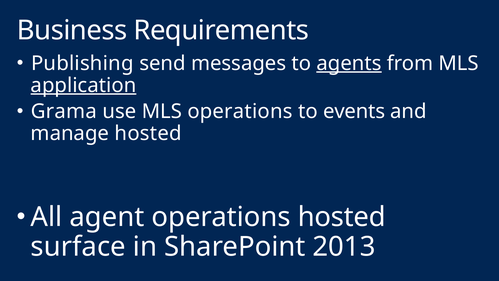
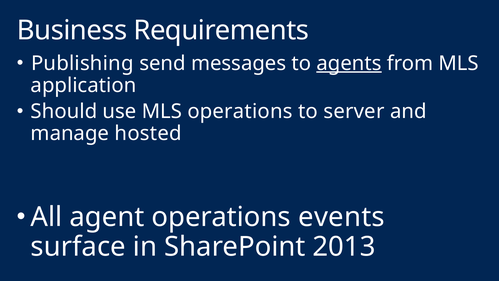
application underline: present -> none (83, 85)
Grama: Grama -> Should (64, 111)
events: events -> server (354, 111)
operations hosted: hosted -> events (342, 217)
